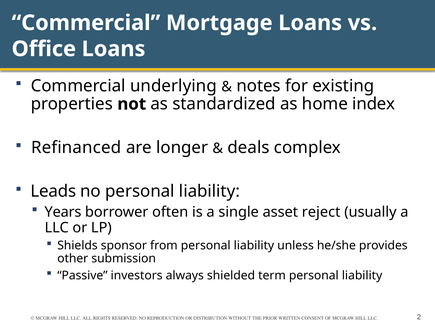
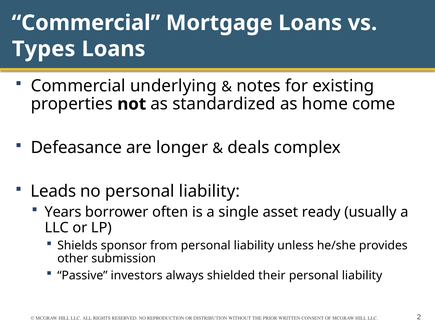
Office: Office -> Types (44, 49)
index: index -> come (374, 104)
Refinanced: Refinanced -> Defeasance (76, 148)
reject: reject -> ready (321, 212)
term: term -> their (272, 276)
